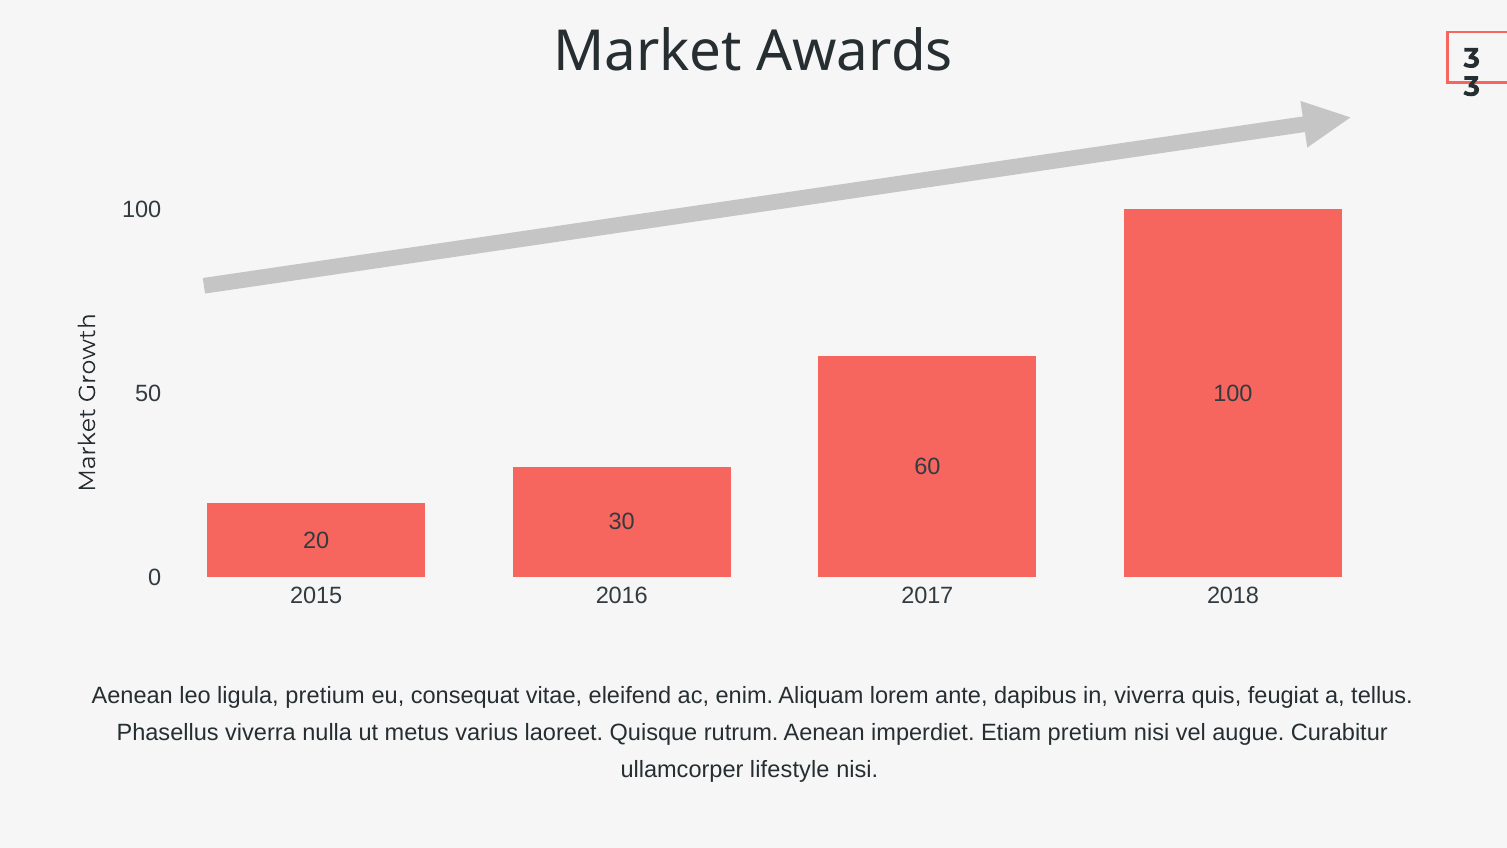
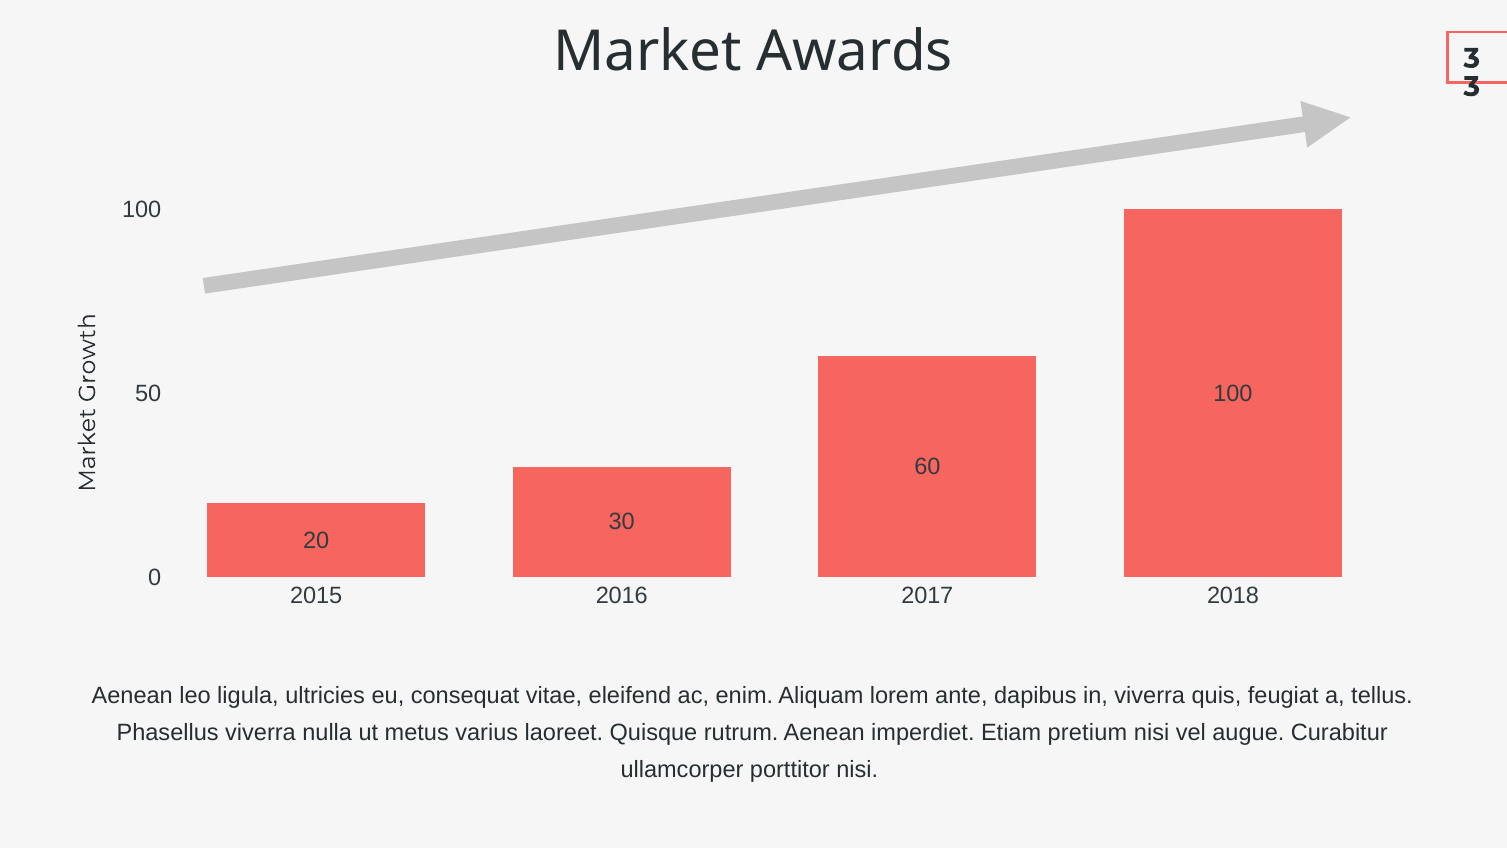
ligula pretium: pretium -> ultricies (325, 696)
lifestyle: lifestyle -> porttitor (790, 769)
